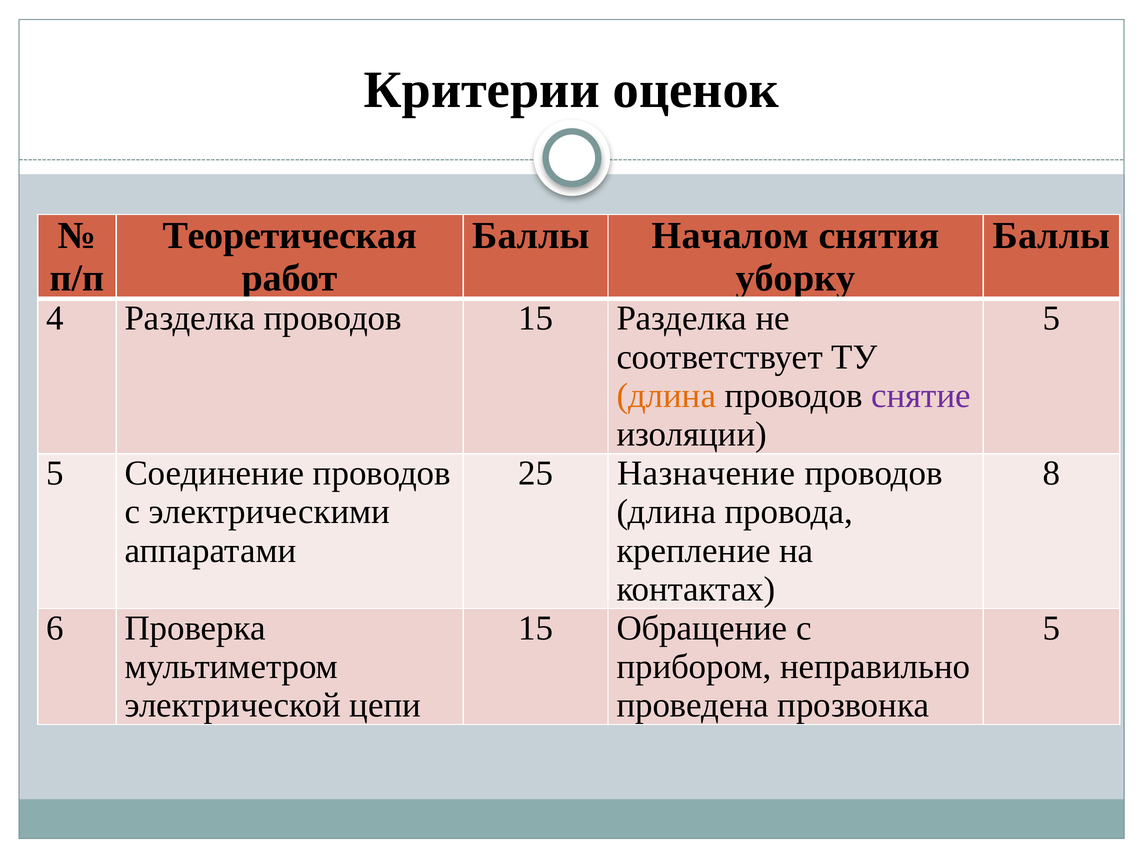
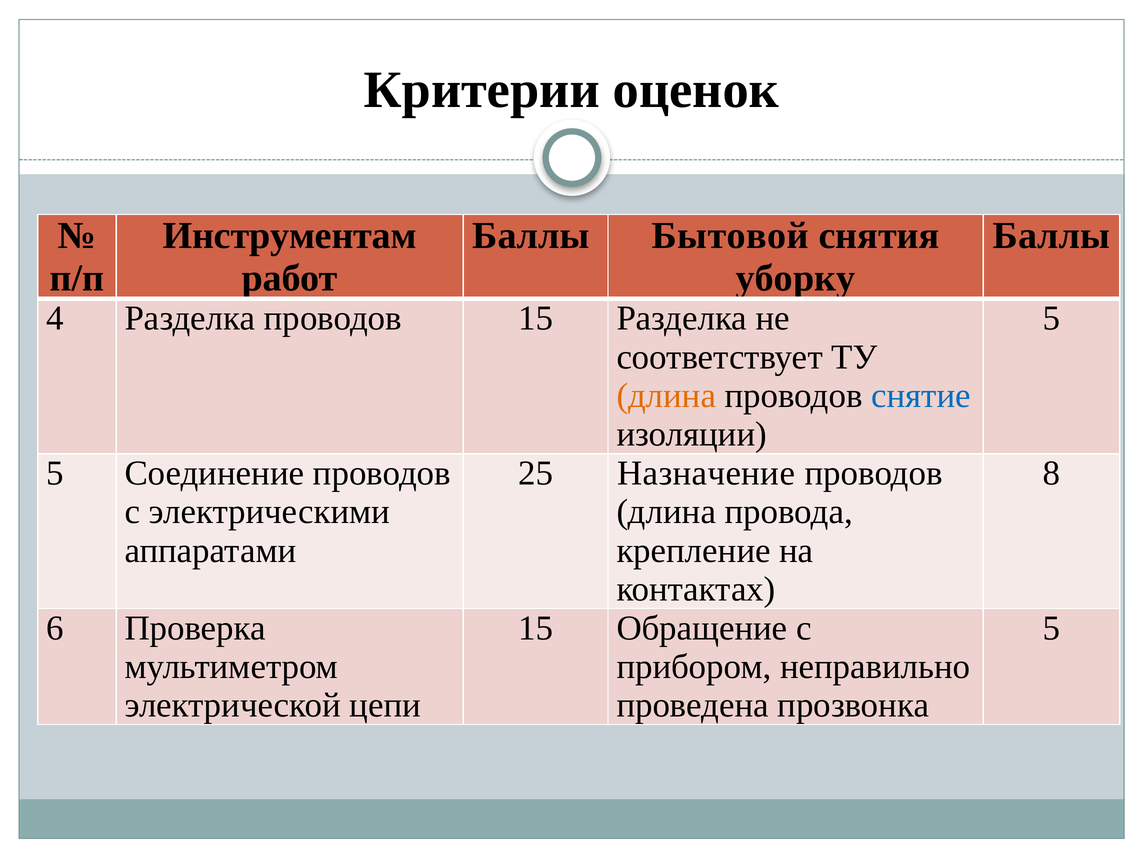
Теоретическая: Теоретическая -> Инструментам (290, 236)
Началом: Началом -> Бытовой (730, 236)
снятие colour: purple -> blue (921, 396)
